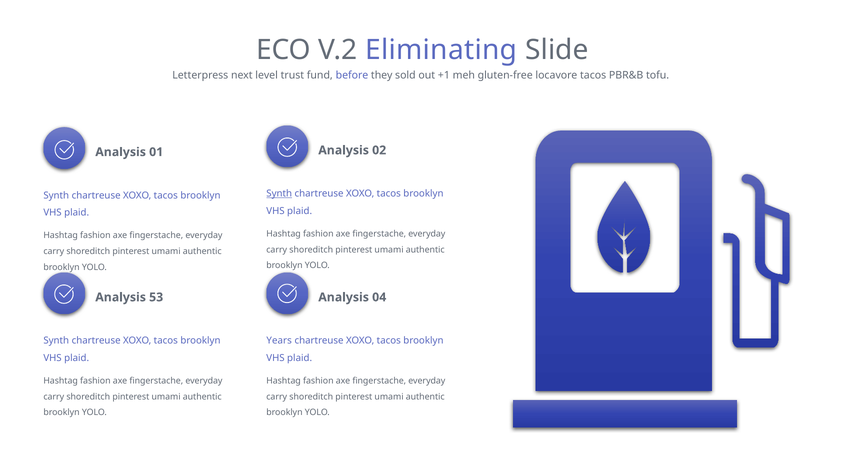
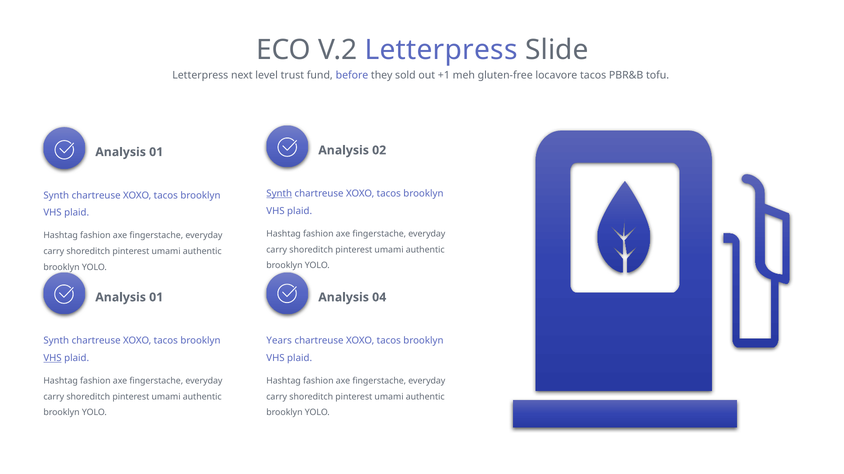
V.2 Eliminating: Eliminating -> Letterpress (441, 50)
53: 53 -> 01 (156, 298)
VHS underline: none -> present (53, 358)
